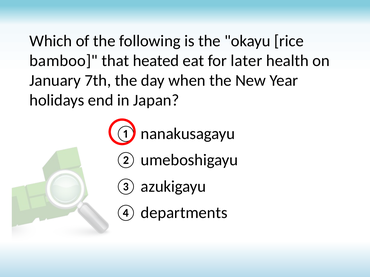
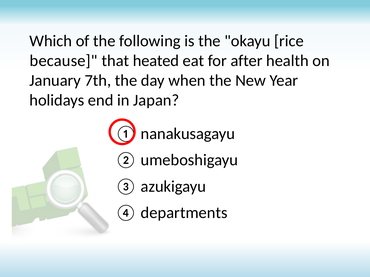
bamboo: bamboo -> because (64, 61)
later: later -> after (247, 61)
